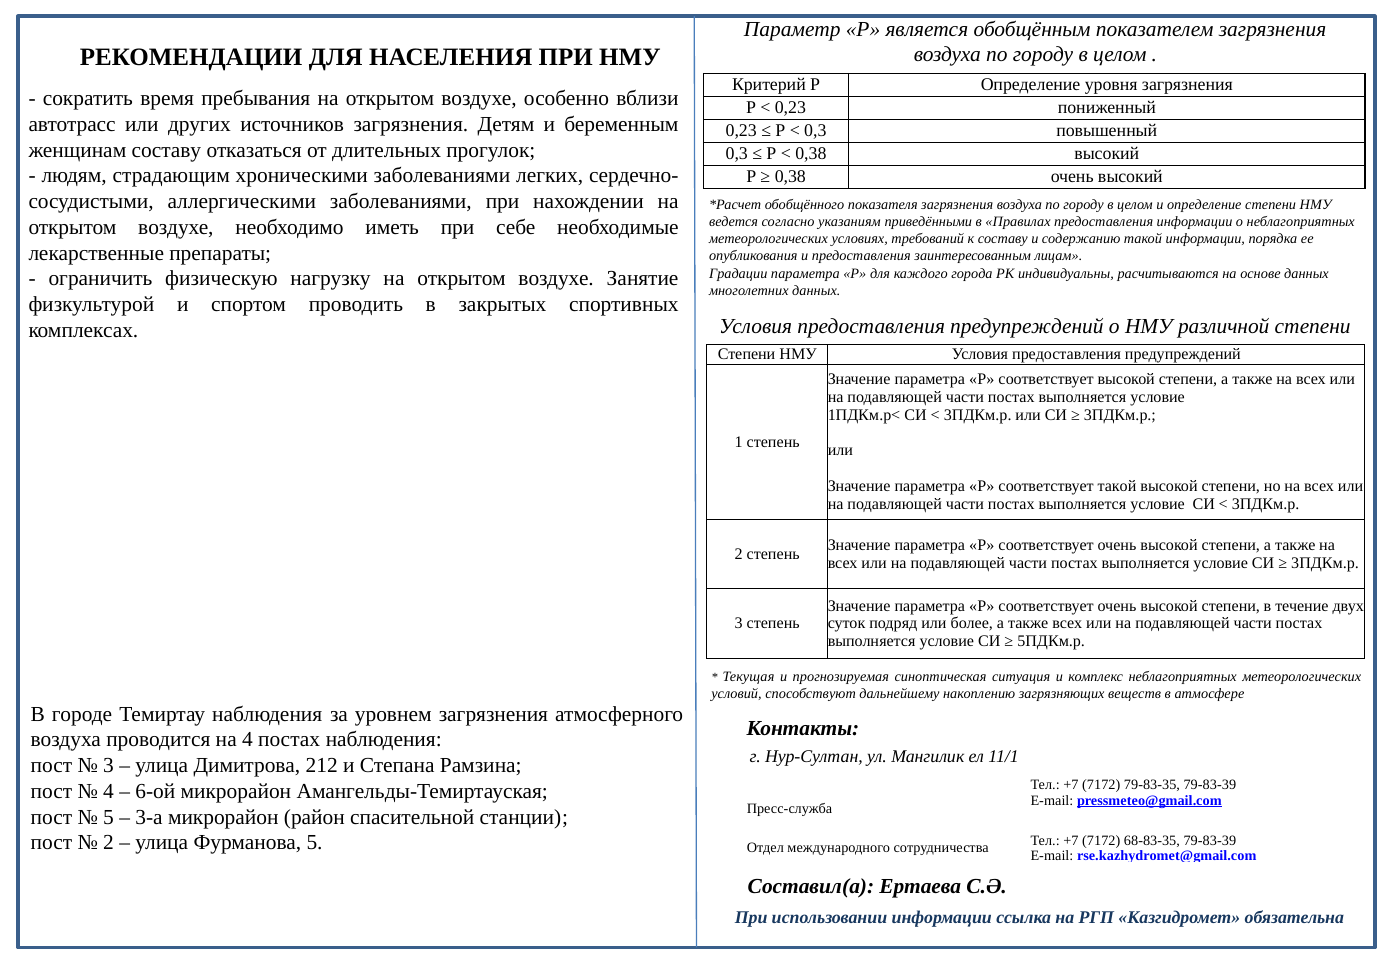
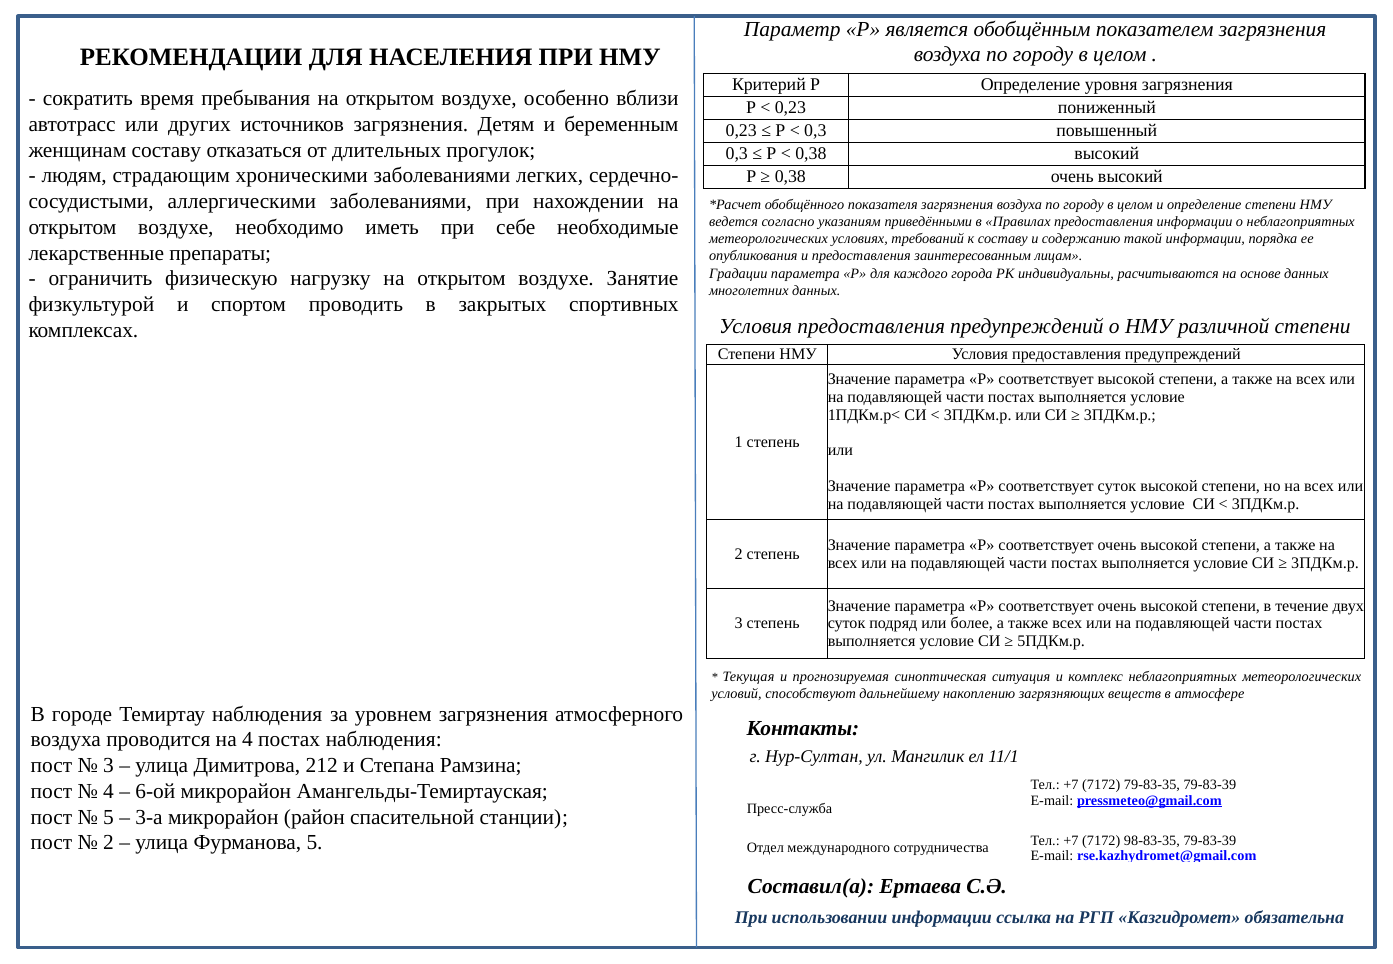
соответствует такой: такой -> суток (1117, 486)
68-83-35: 68-83-35 -> 98-83-35 (1152, 841)
